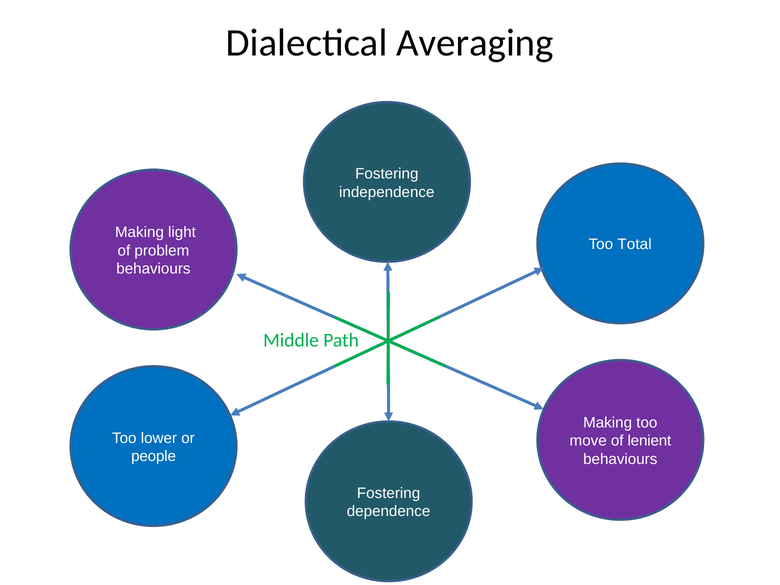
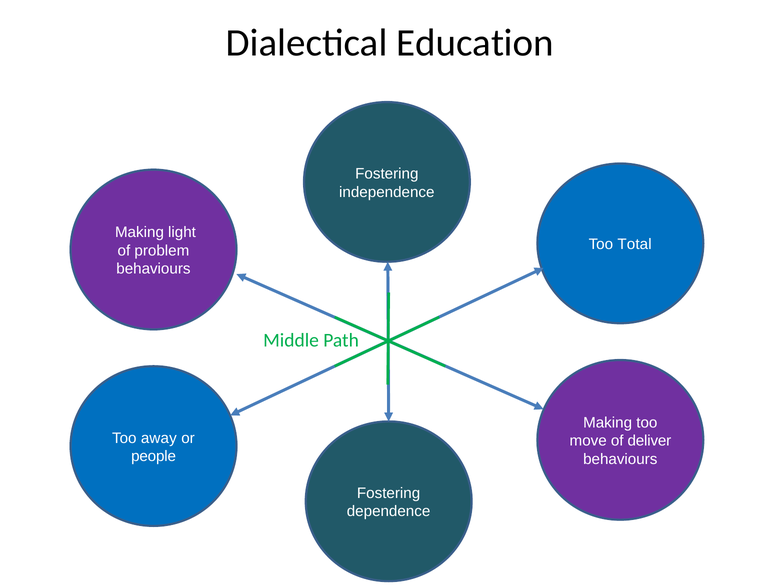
Averaging: Averaging -> Education (475, 43)
lower: lower -> away (159, 438)
lenient: lenient -> deliver (649, 441)
